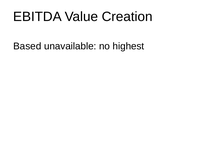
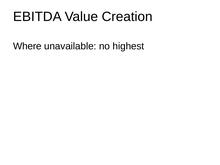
Based: Based -> Where (27, 46)
